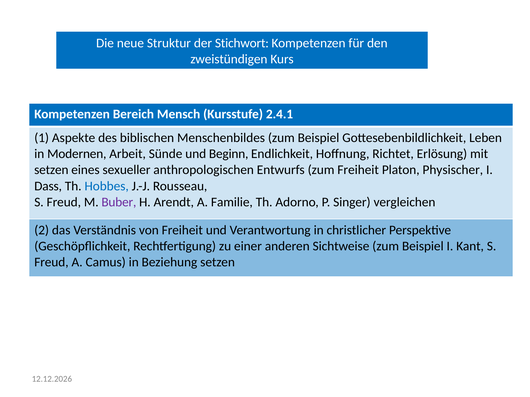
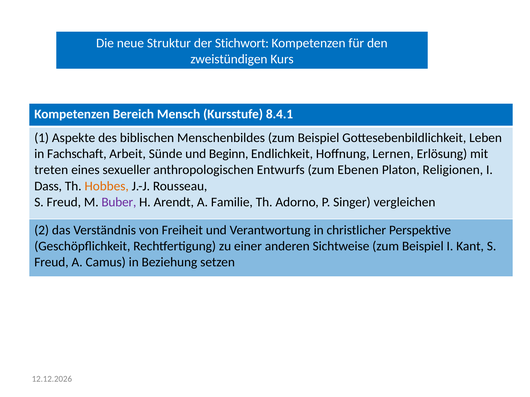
2.4.1: 2.4.1 -> 8.4.1 (280, 114)
Modernen: Modernen -> Fachschaft (77, 154)
Richtet: Richtet -> Lernen (393, 154)
setzen: setzen -> treten (51, 170)
zum Freiheit: Freiheit -> Ebenen (358, 170)
Physischer: Physischer -> Religionen (453, 170)
Hobbes colour: blue -> orange (107, 186)
